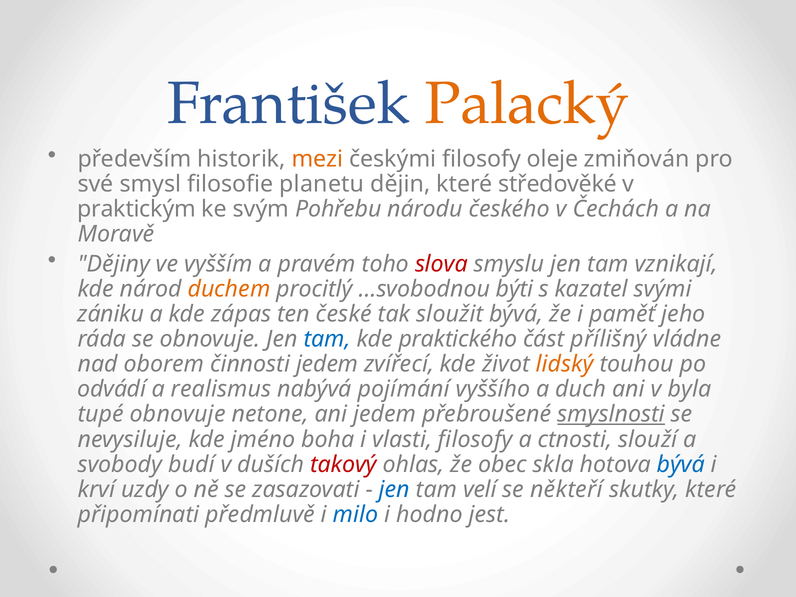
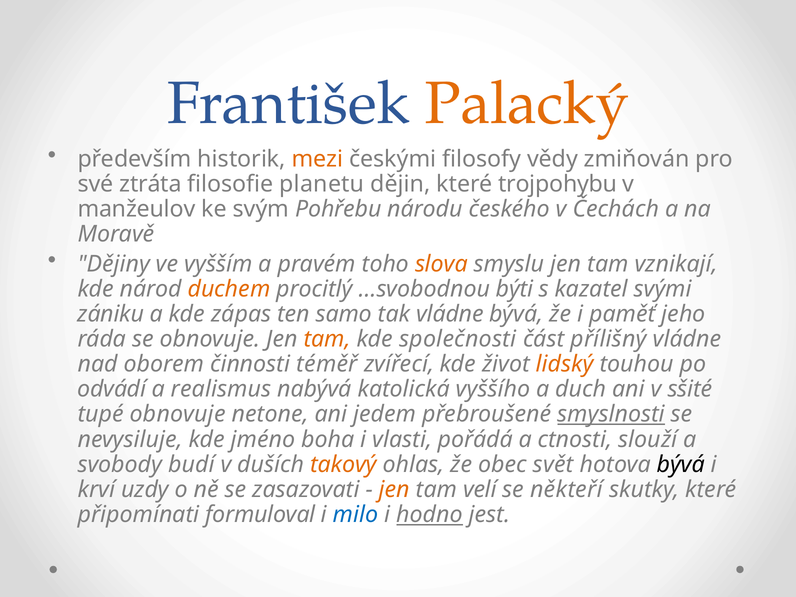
oleje: oleje -> vědy (553, 159)
smysl: smysl -> ztráta (151, 184)
středověké: středověké -> trojpohybu (558, 184)
praktickým: praktickým -> manžeulov (137, 209)
slova colour: red -> orange (441, 264)
české: české -> samo (344, 314)
tak sloužit: sloužit -> vládne (450, 314)
tam colour: blue -> orange (327, 339)
praktického: praktického -> společnosti (458, 339)
činnosti jedem: jedem -> téměř (327, 364)
pojímání: pojímání -> katolická (404, 389)
byla: byla -> sšité (690, 389)
vlasti filosofy: filosofy -> pořádá (475, 439)
takový colour: red -> orange (343, 464)
skla: skla -> svět (553, 464)
bývá colour: blue -> black (681, 464)
jen colour: blue -> orange (394, 490)
předmluvě: předmluvě -> formuloval (260, 515)
hodno underline: none -> present (430, 515)
